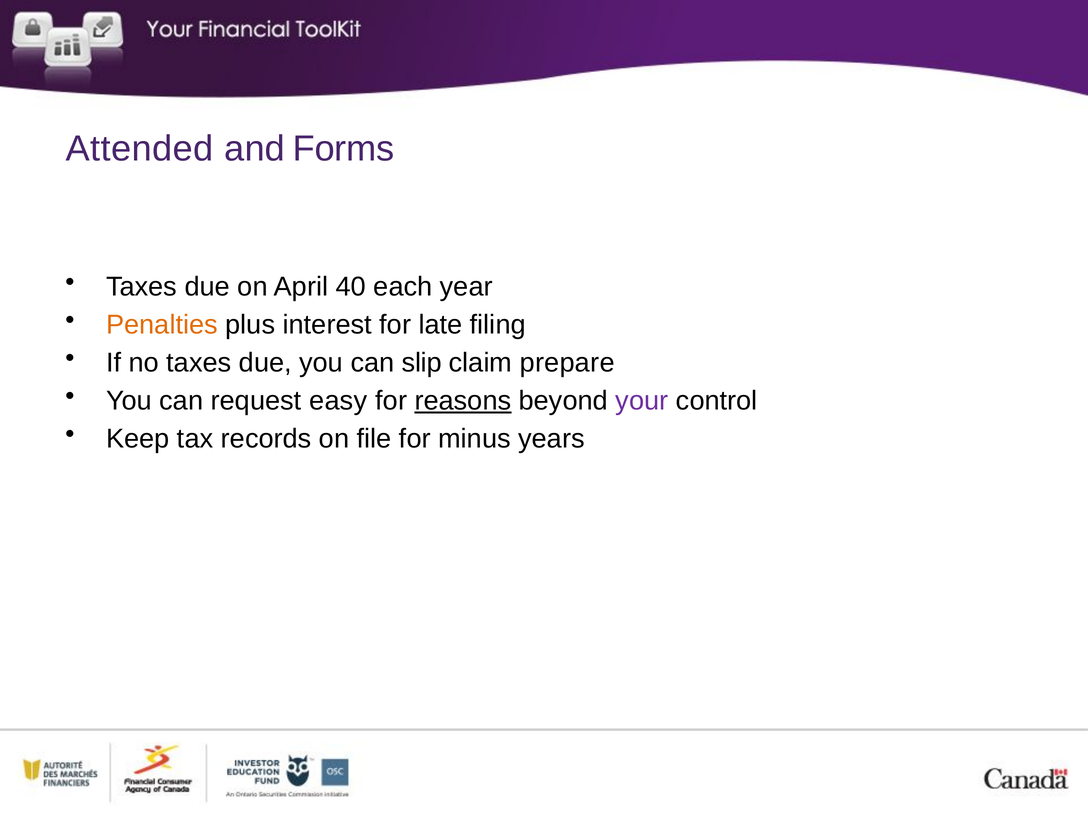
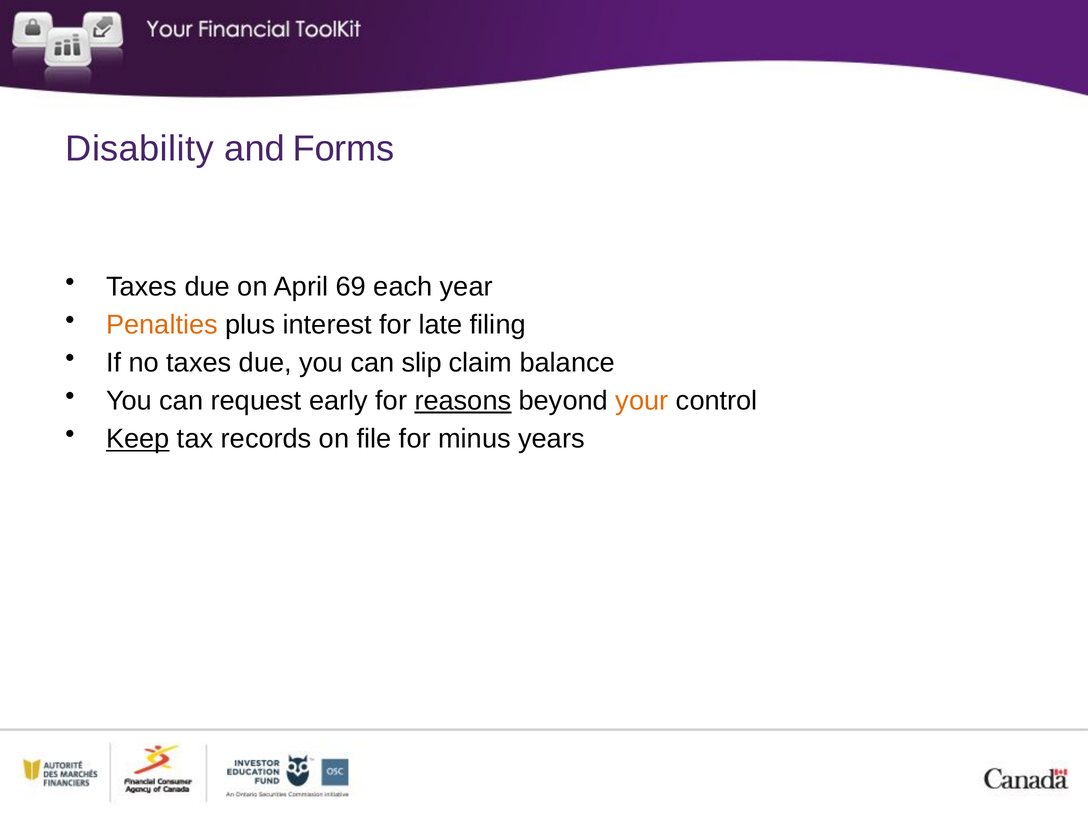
Attended: Attended -> Disability (140, 149)
40: 40 -> 69 (351, 287)
prepare: prepare -> balance (567, 363)
easy: easy -> early (338, 401)
your colour: purple -> orange (642, 401)
Keep underline: none -> present (138, 439)
